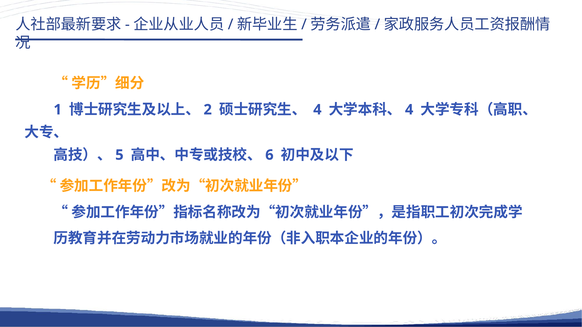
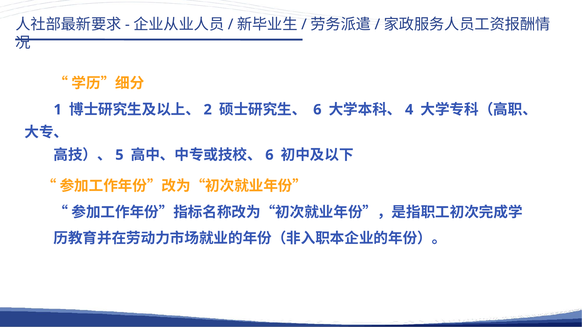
4: 4 -> 6 (317, 110)
